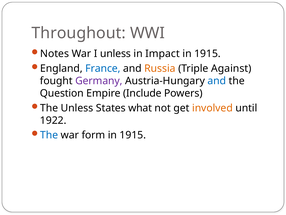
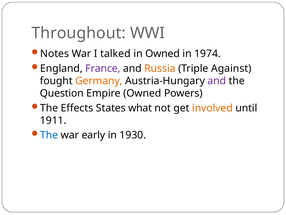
I unless: unless -> talked (115, 54)
in Impact: Impact -> Owned (163, 54)
1915: 1915 -> 1974 (207, 54)
France colour: blue -> purple (103, 68)
Germany colour: purple -> orange (99, 81)
and colour: blue -> purple (217, 81)
Empire Include: Include -> Owned (142, 93)
The Unless: Unless -> Effects (77, 108)
1922: 1922 -> 1911 (53, 120)
form: form -> early (93, 135)
1915: 1915 -> 1930 (133, 135)
